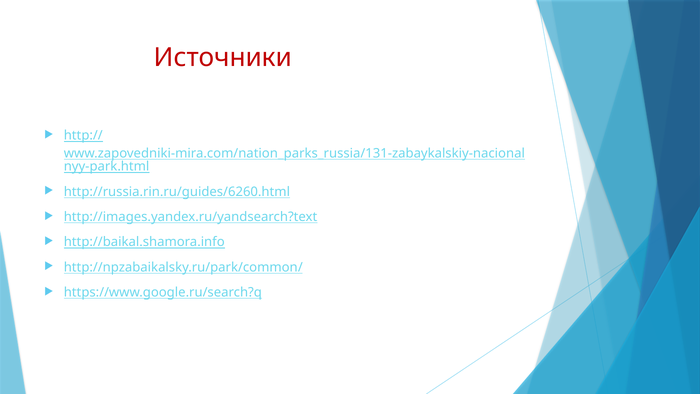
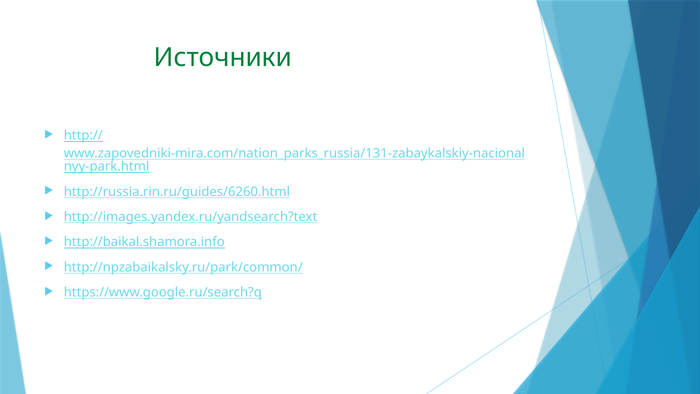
Источники colour: red -> green (223, 58)
